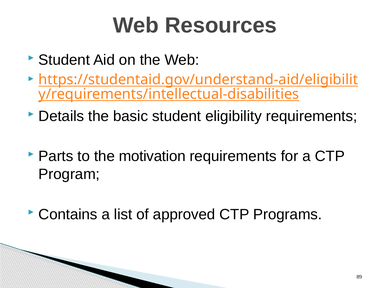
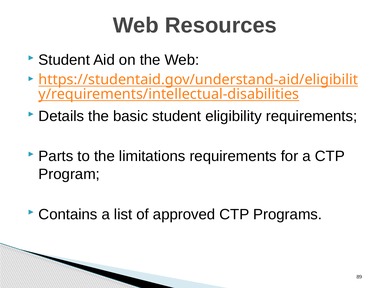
motivation: motivation -> limitations (152, 157)
